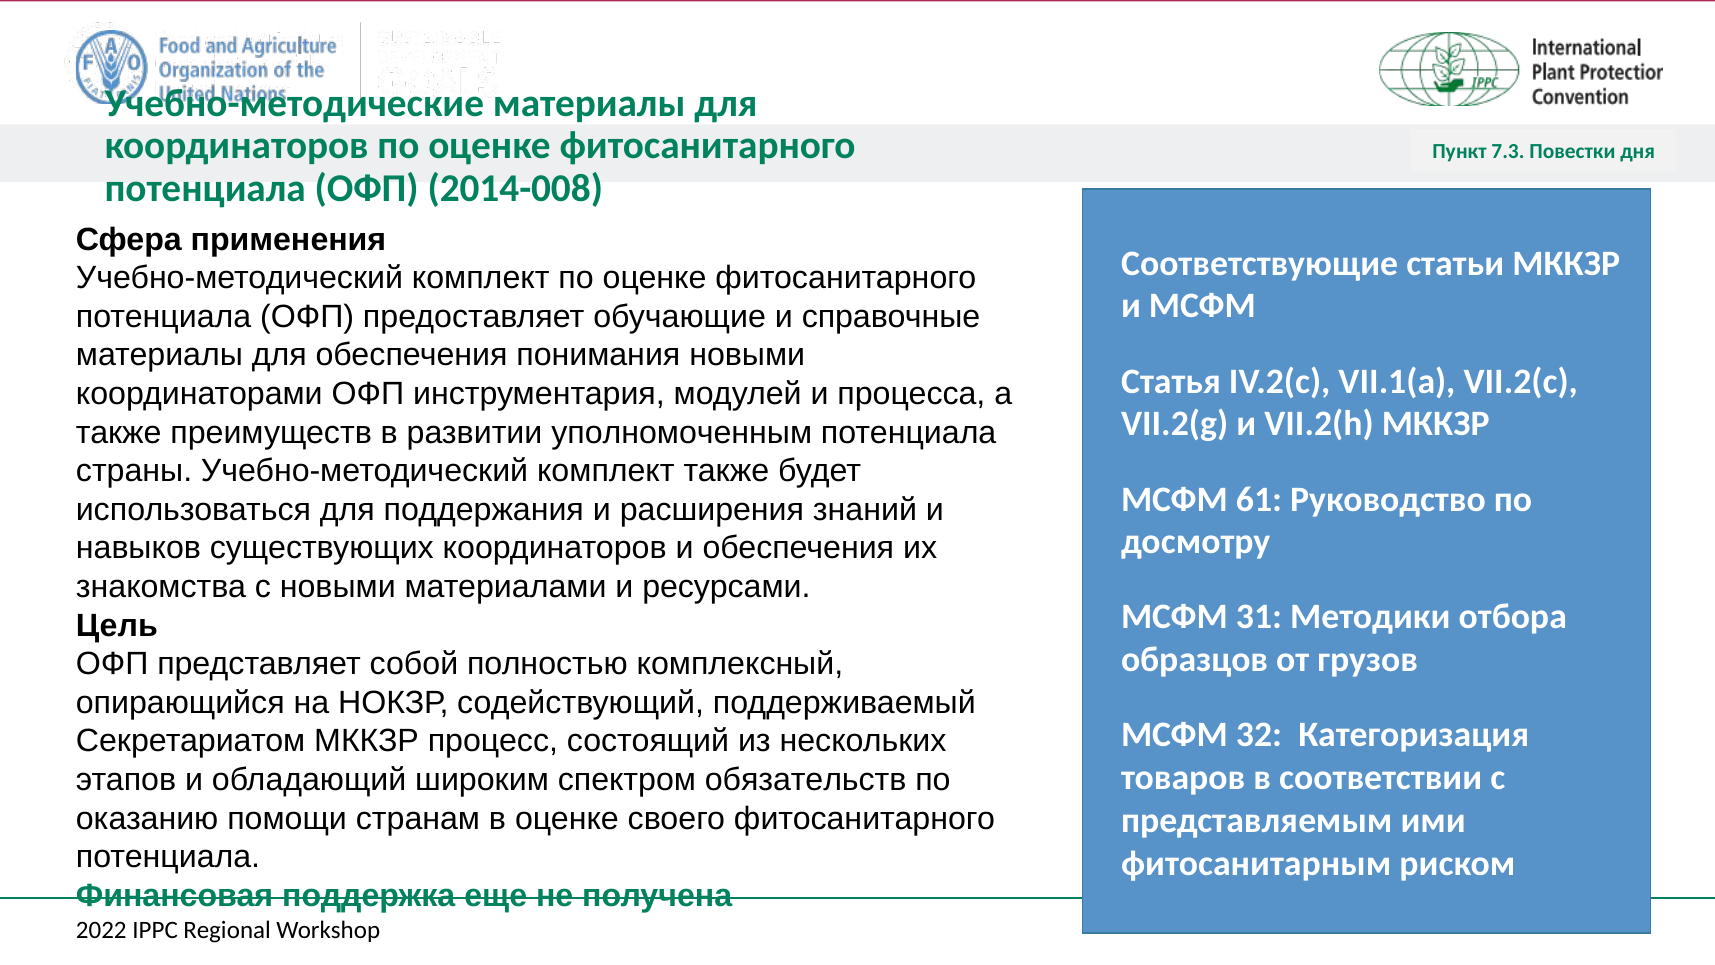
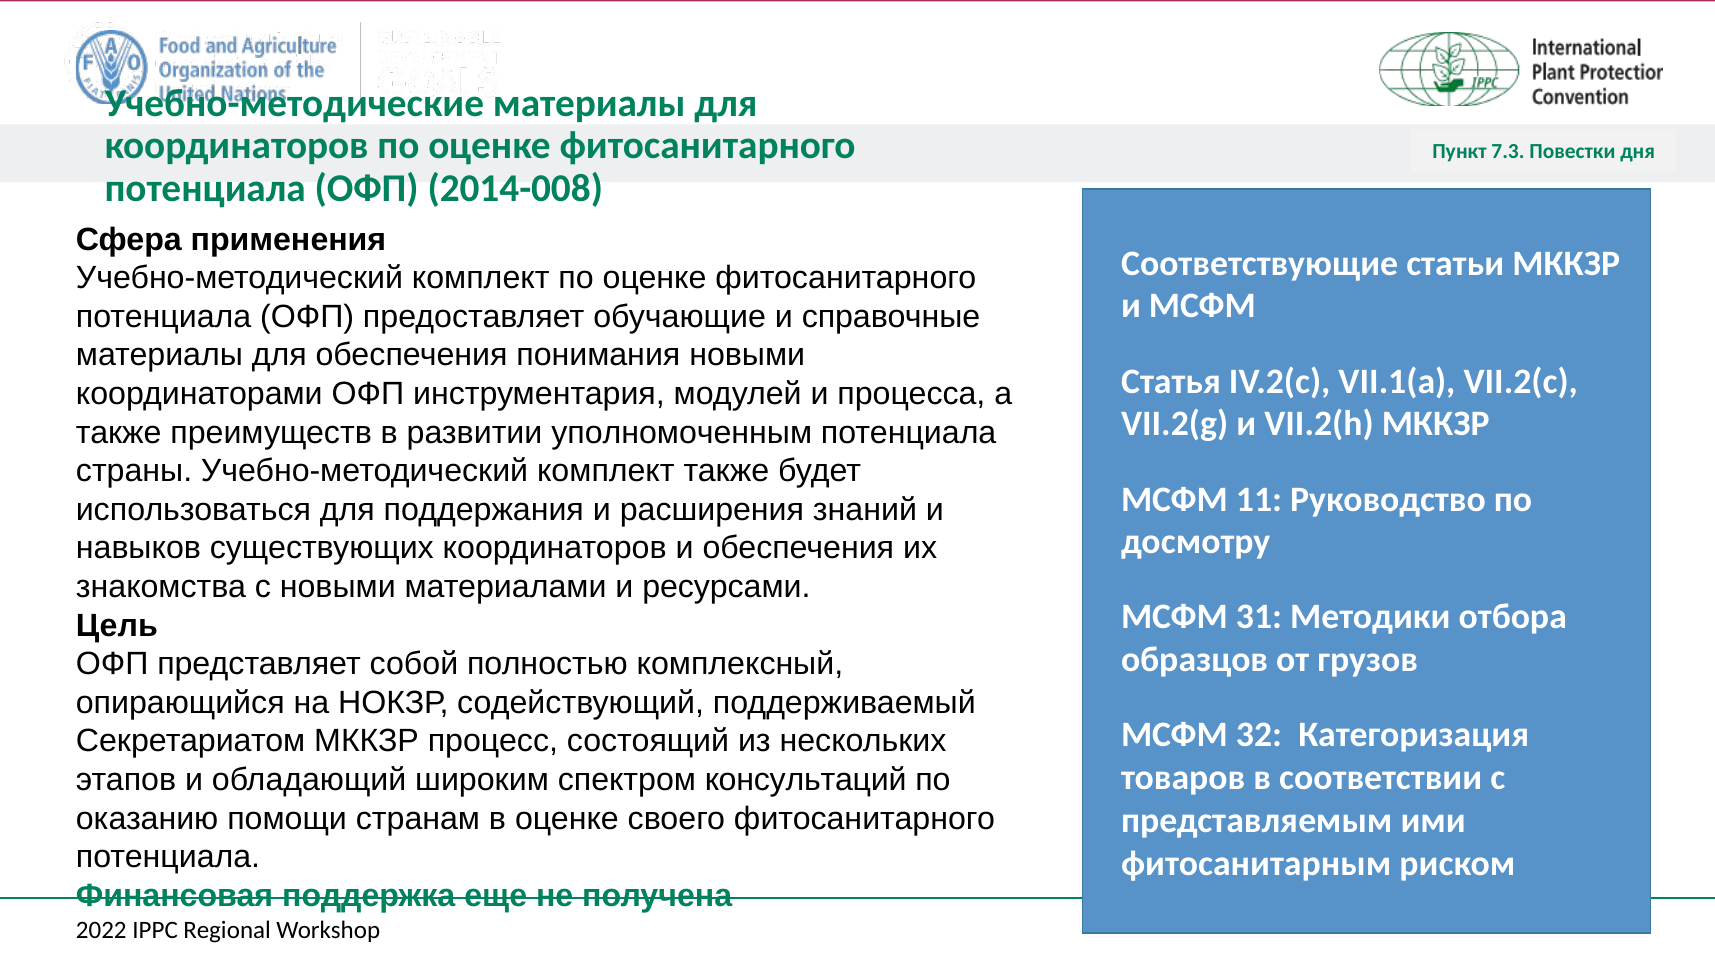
61: 61 -> 11 (1259, 499)
обязательств: обязательств -> консультаций (806, 780)
